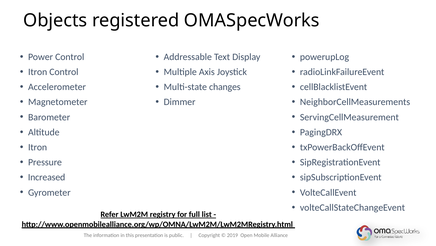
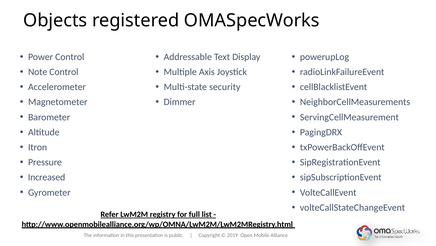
Itron: Itron -> Note (38, 72)
changes: changes -> security (225, 87)
